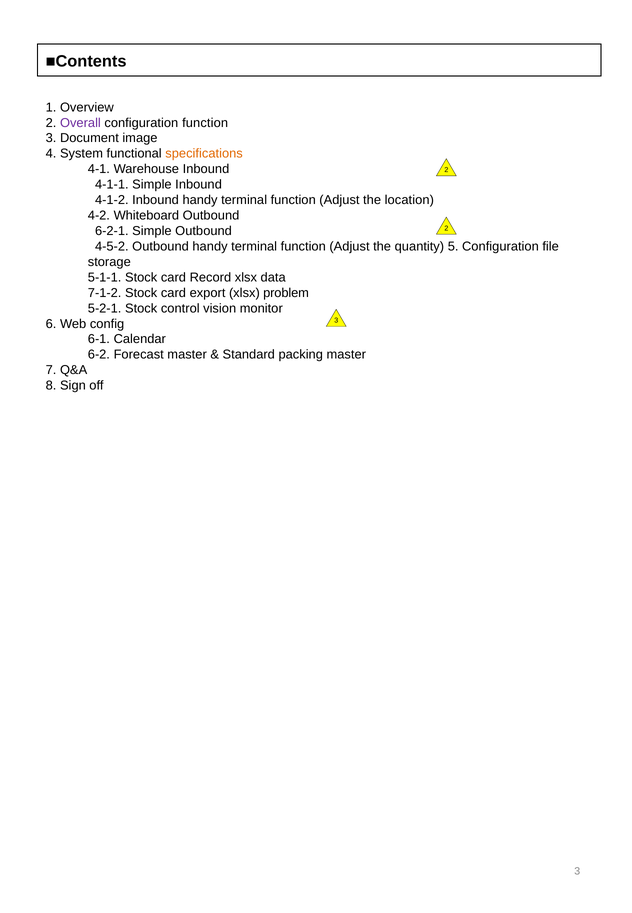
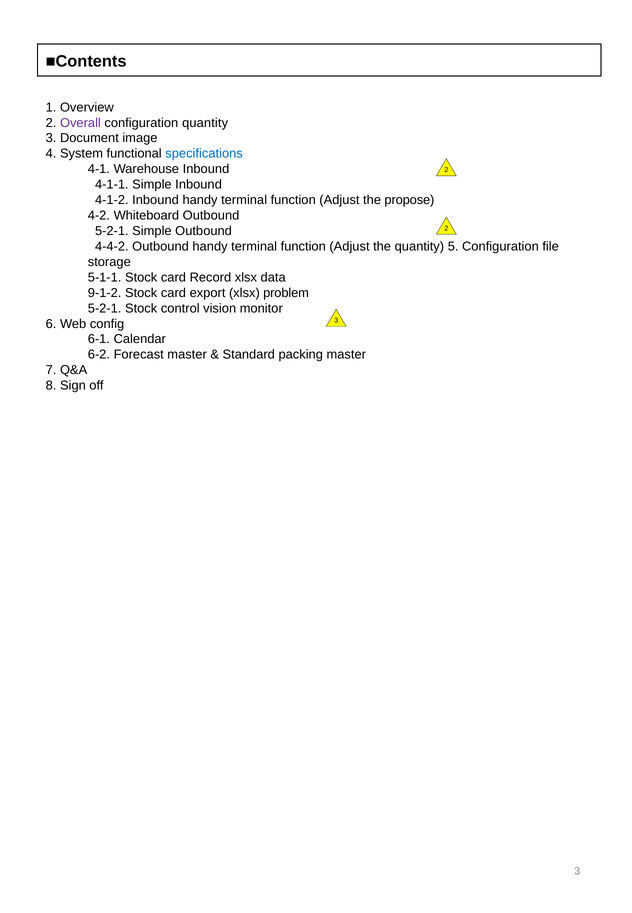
configuration function: function -> quantity (205, 123)
specifications colour: orange -> blue (204, 154)
location: location -> propose (409, 200)
6-2-1: 6-2-1 -> 5-2-1 (112, 231)
4-5-2: 4-5-2 -> 4-4-2 (112, 246)
7-1-2: 7-1-2 -> 9-1-2 (105, 293)
